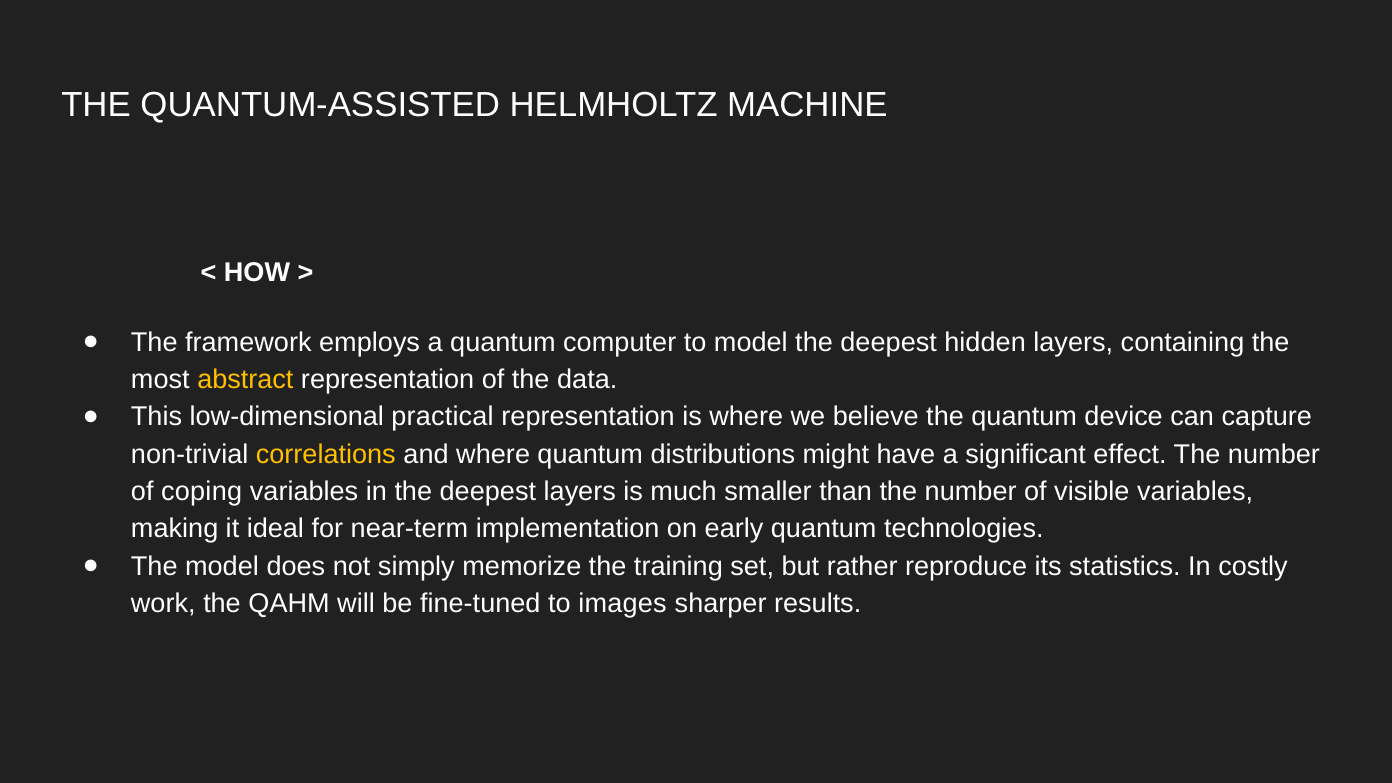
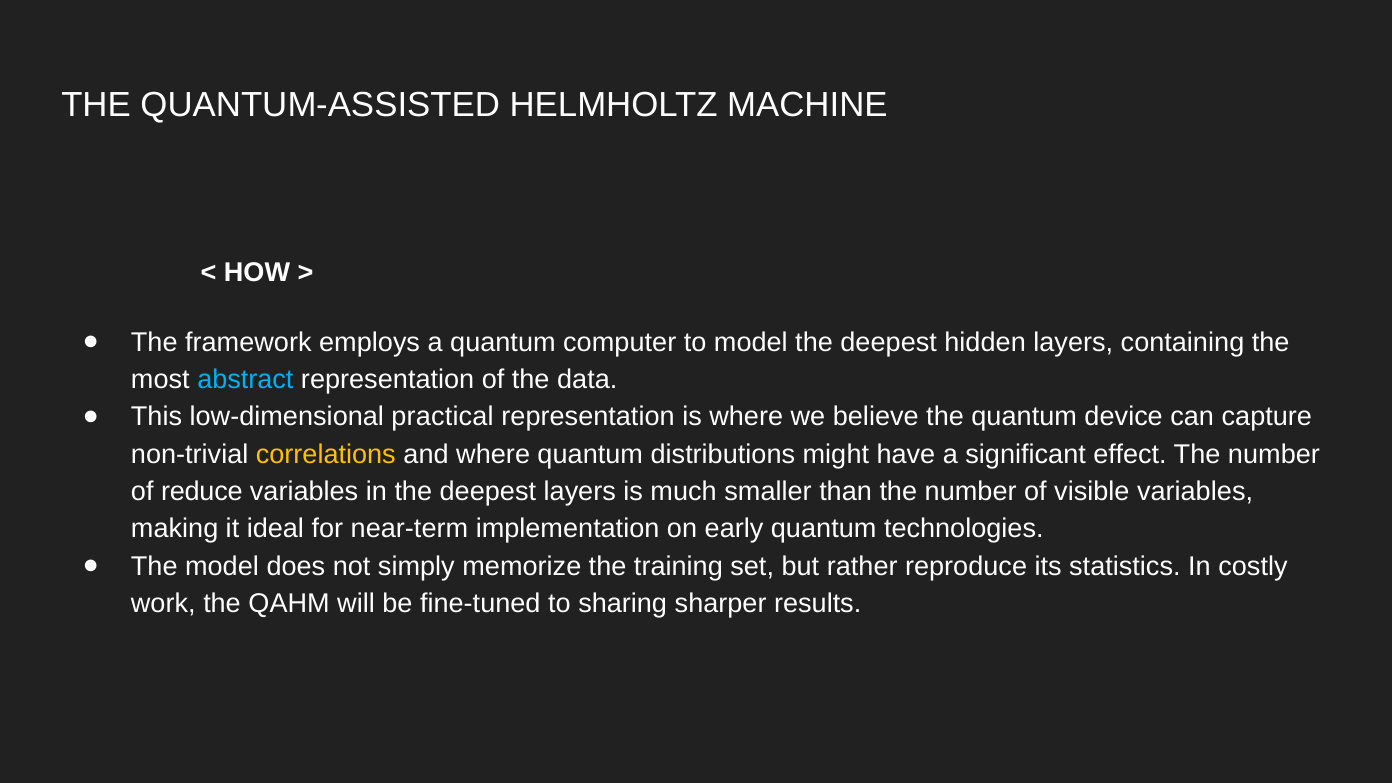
abstract colour: yellow -> light blue (245, 380)
coping: coping -> reduce (202, 492)
images: images -> sharing (623, 604)
